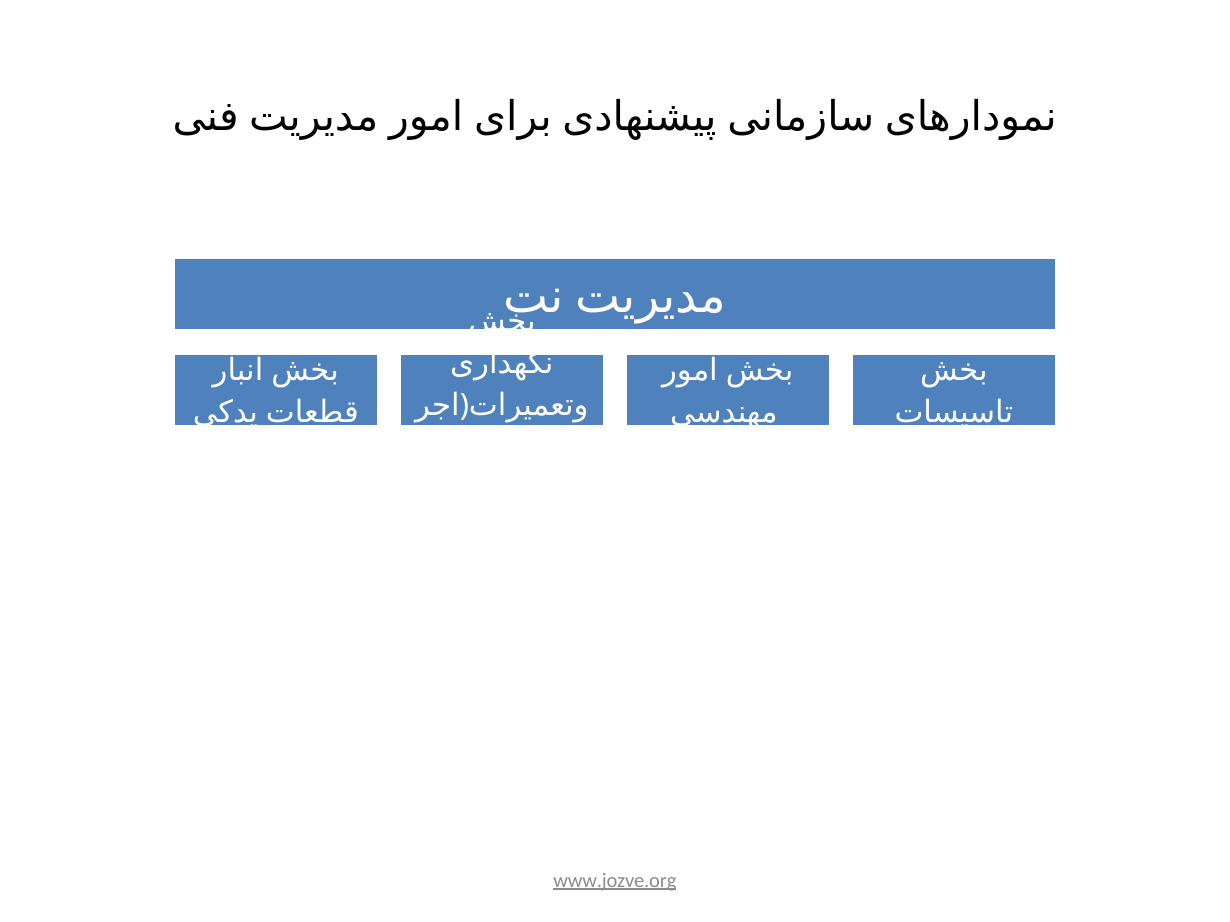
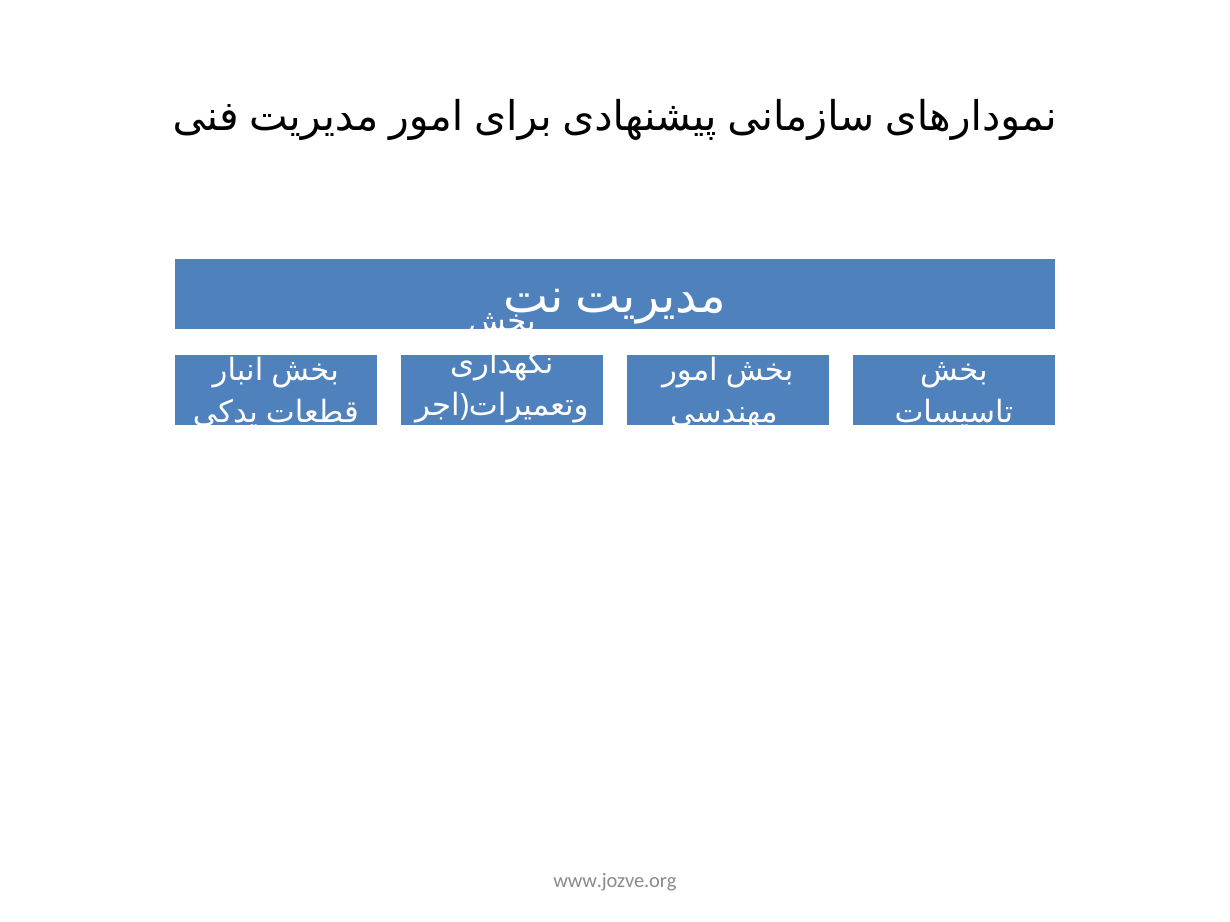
www.jozve.org underline: present -> none (615, 881)
